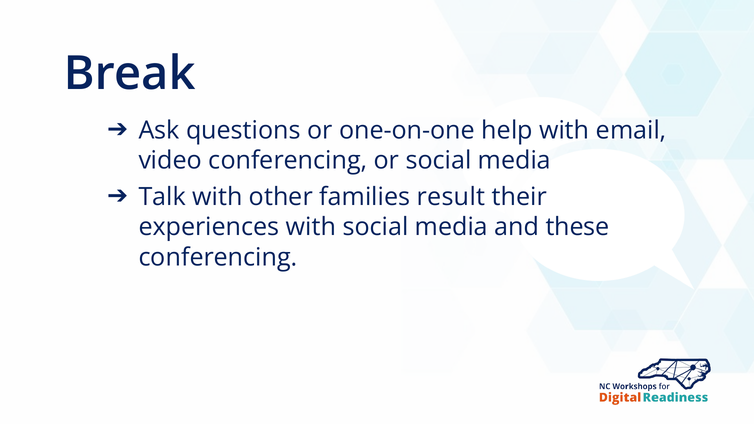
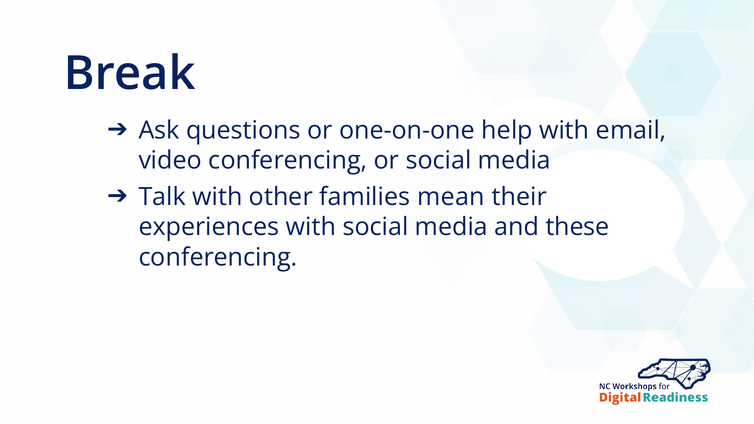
result: result -> mean (451, 197)
